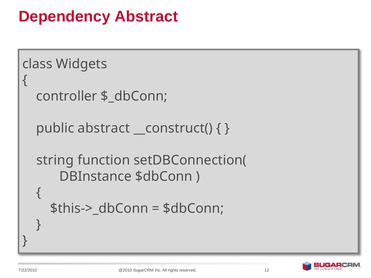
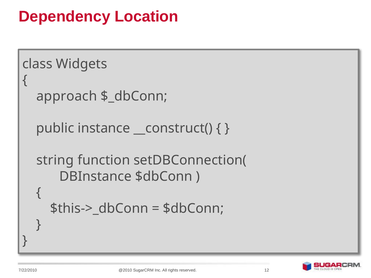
Dependency Abstract: Abstract -> Location (146, 17)
controller: controller -> approach (67, 96)
public abstract: abstract -> instance (104, 128)
